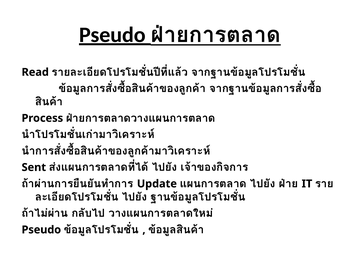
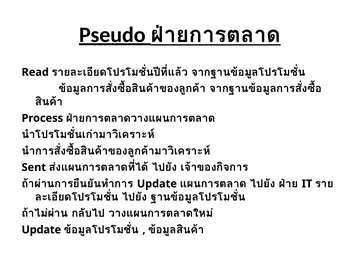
Pseudo: Pseudo -> Update (41, 230)
